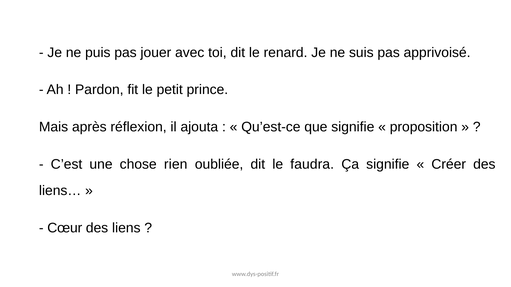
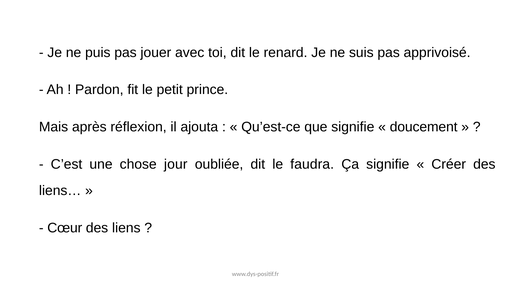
proposition: proposition -> doucement (424, 127)
rien: rien -> jour (176, 164)
